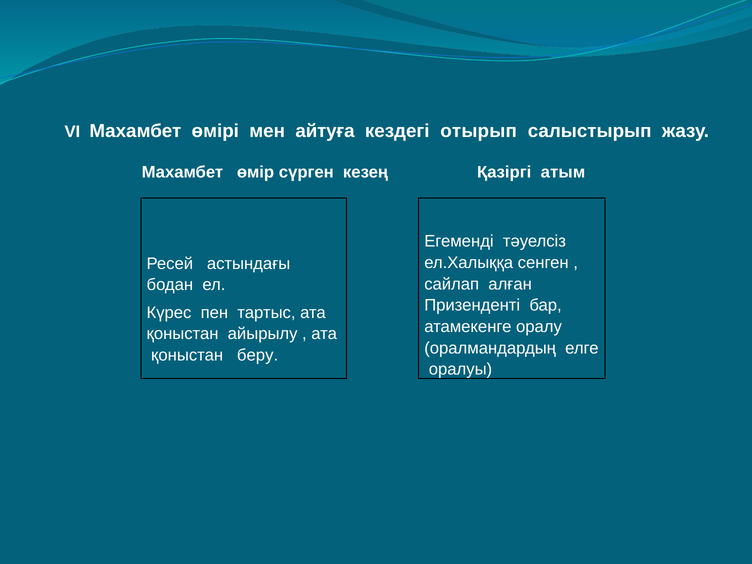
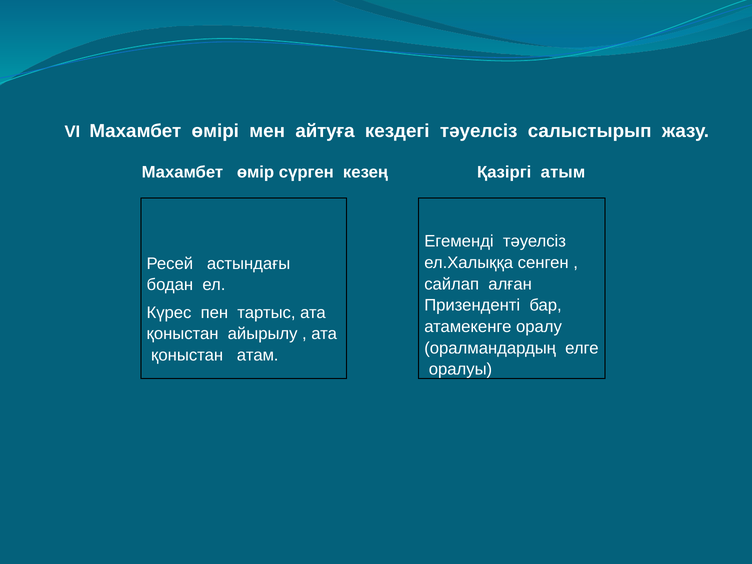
кездегі отырып: отырып -> тәуелсіз (479, 131)
беру: беру -> атам (258, 355)
